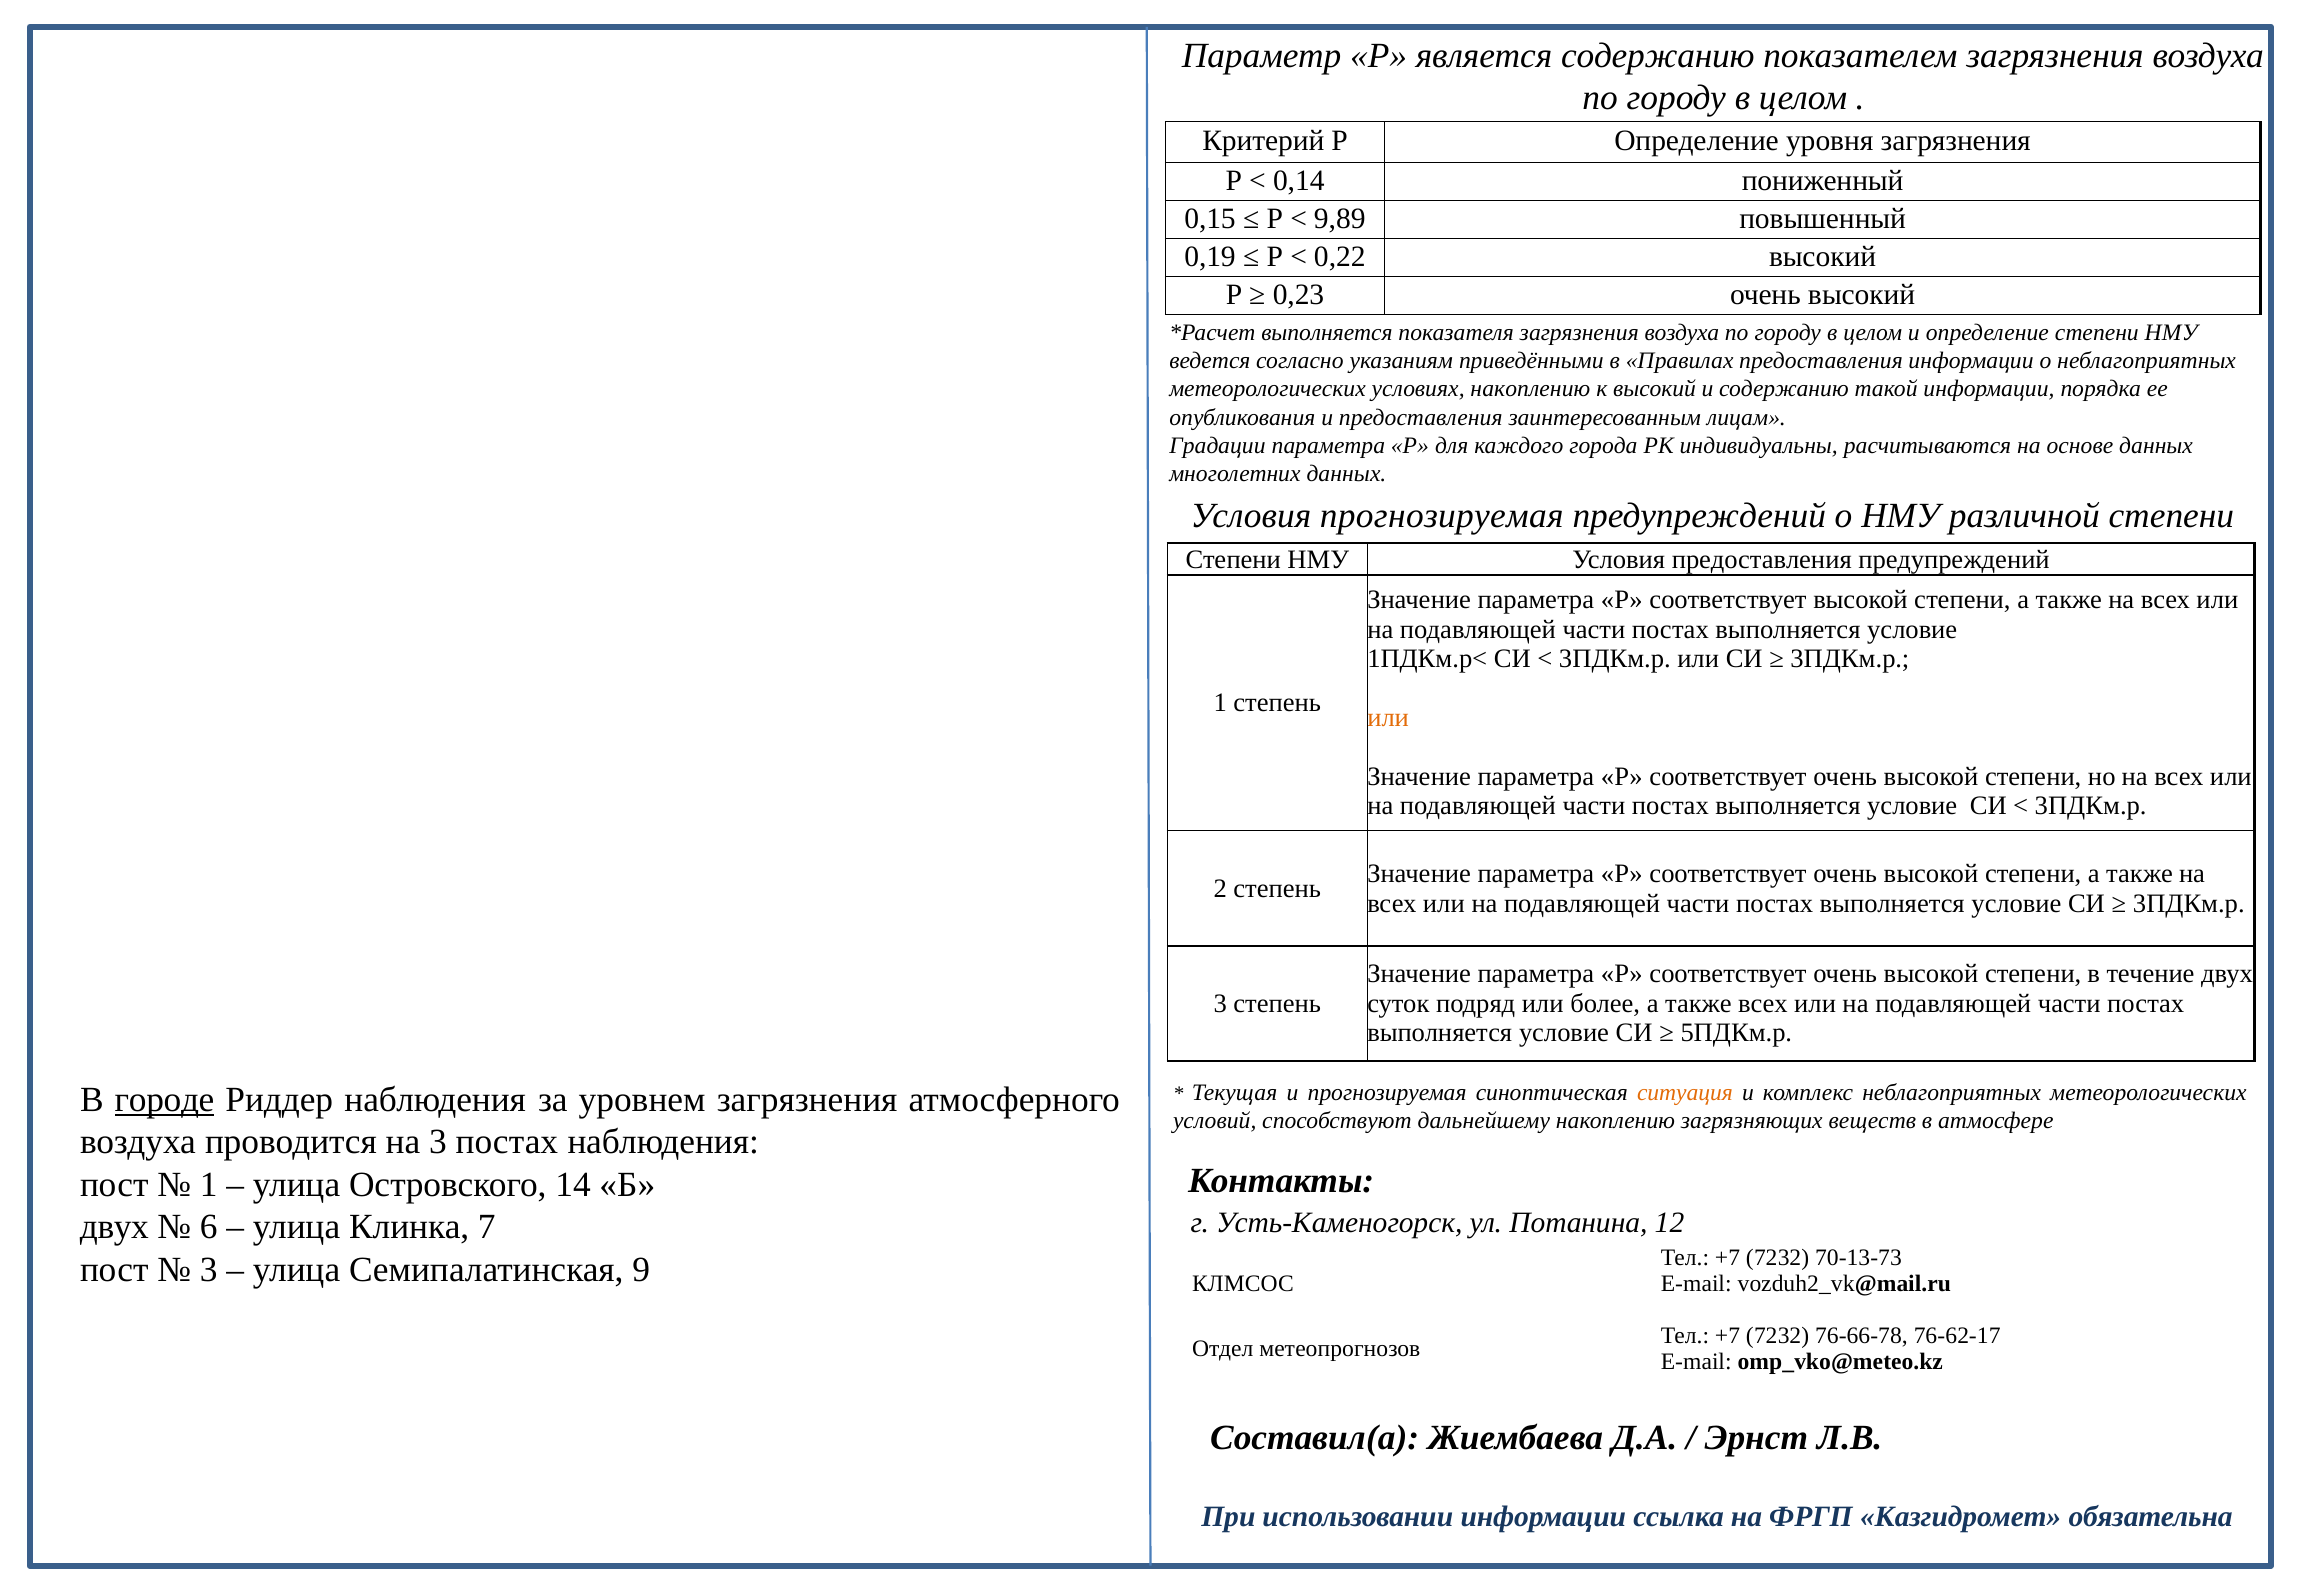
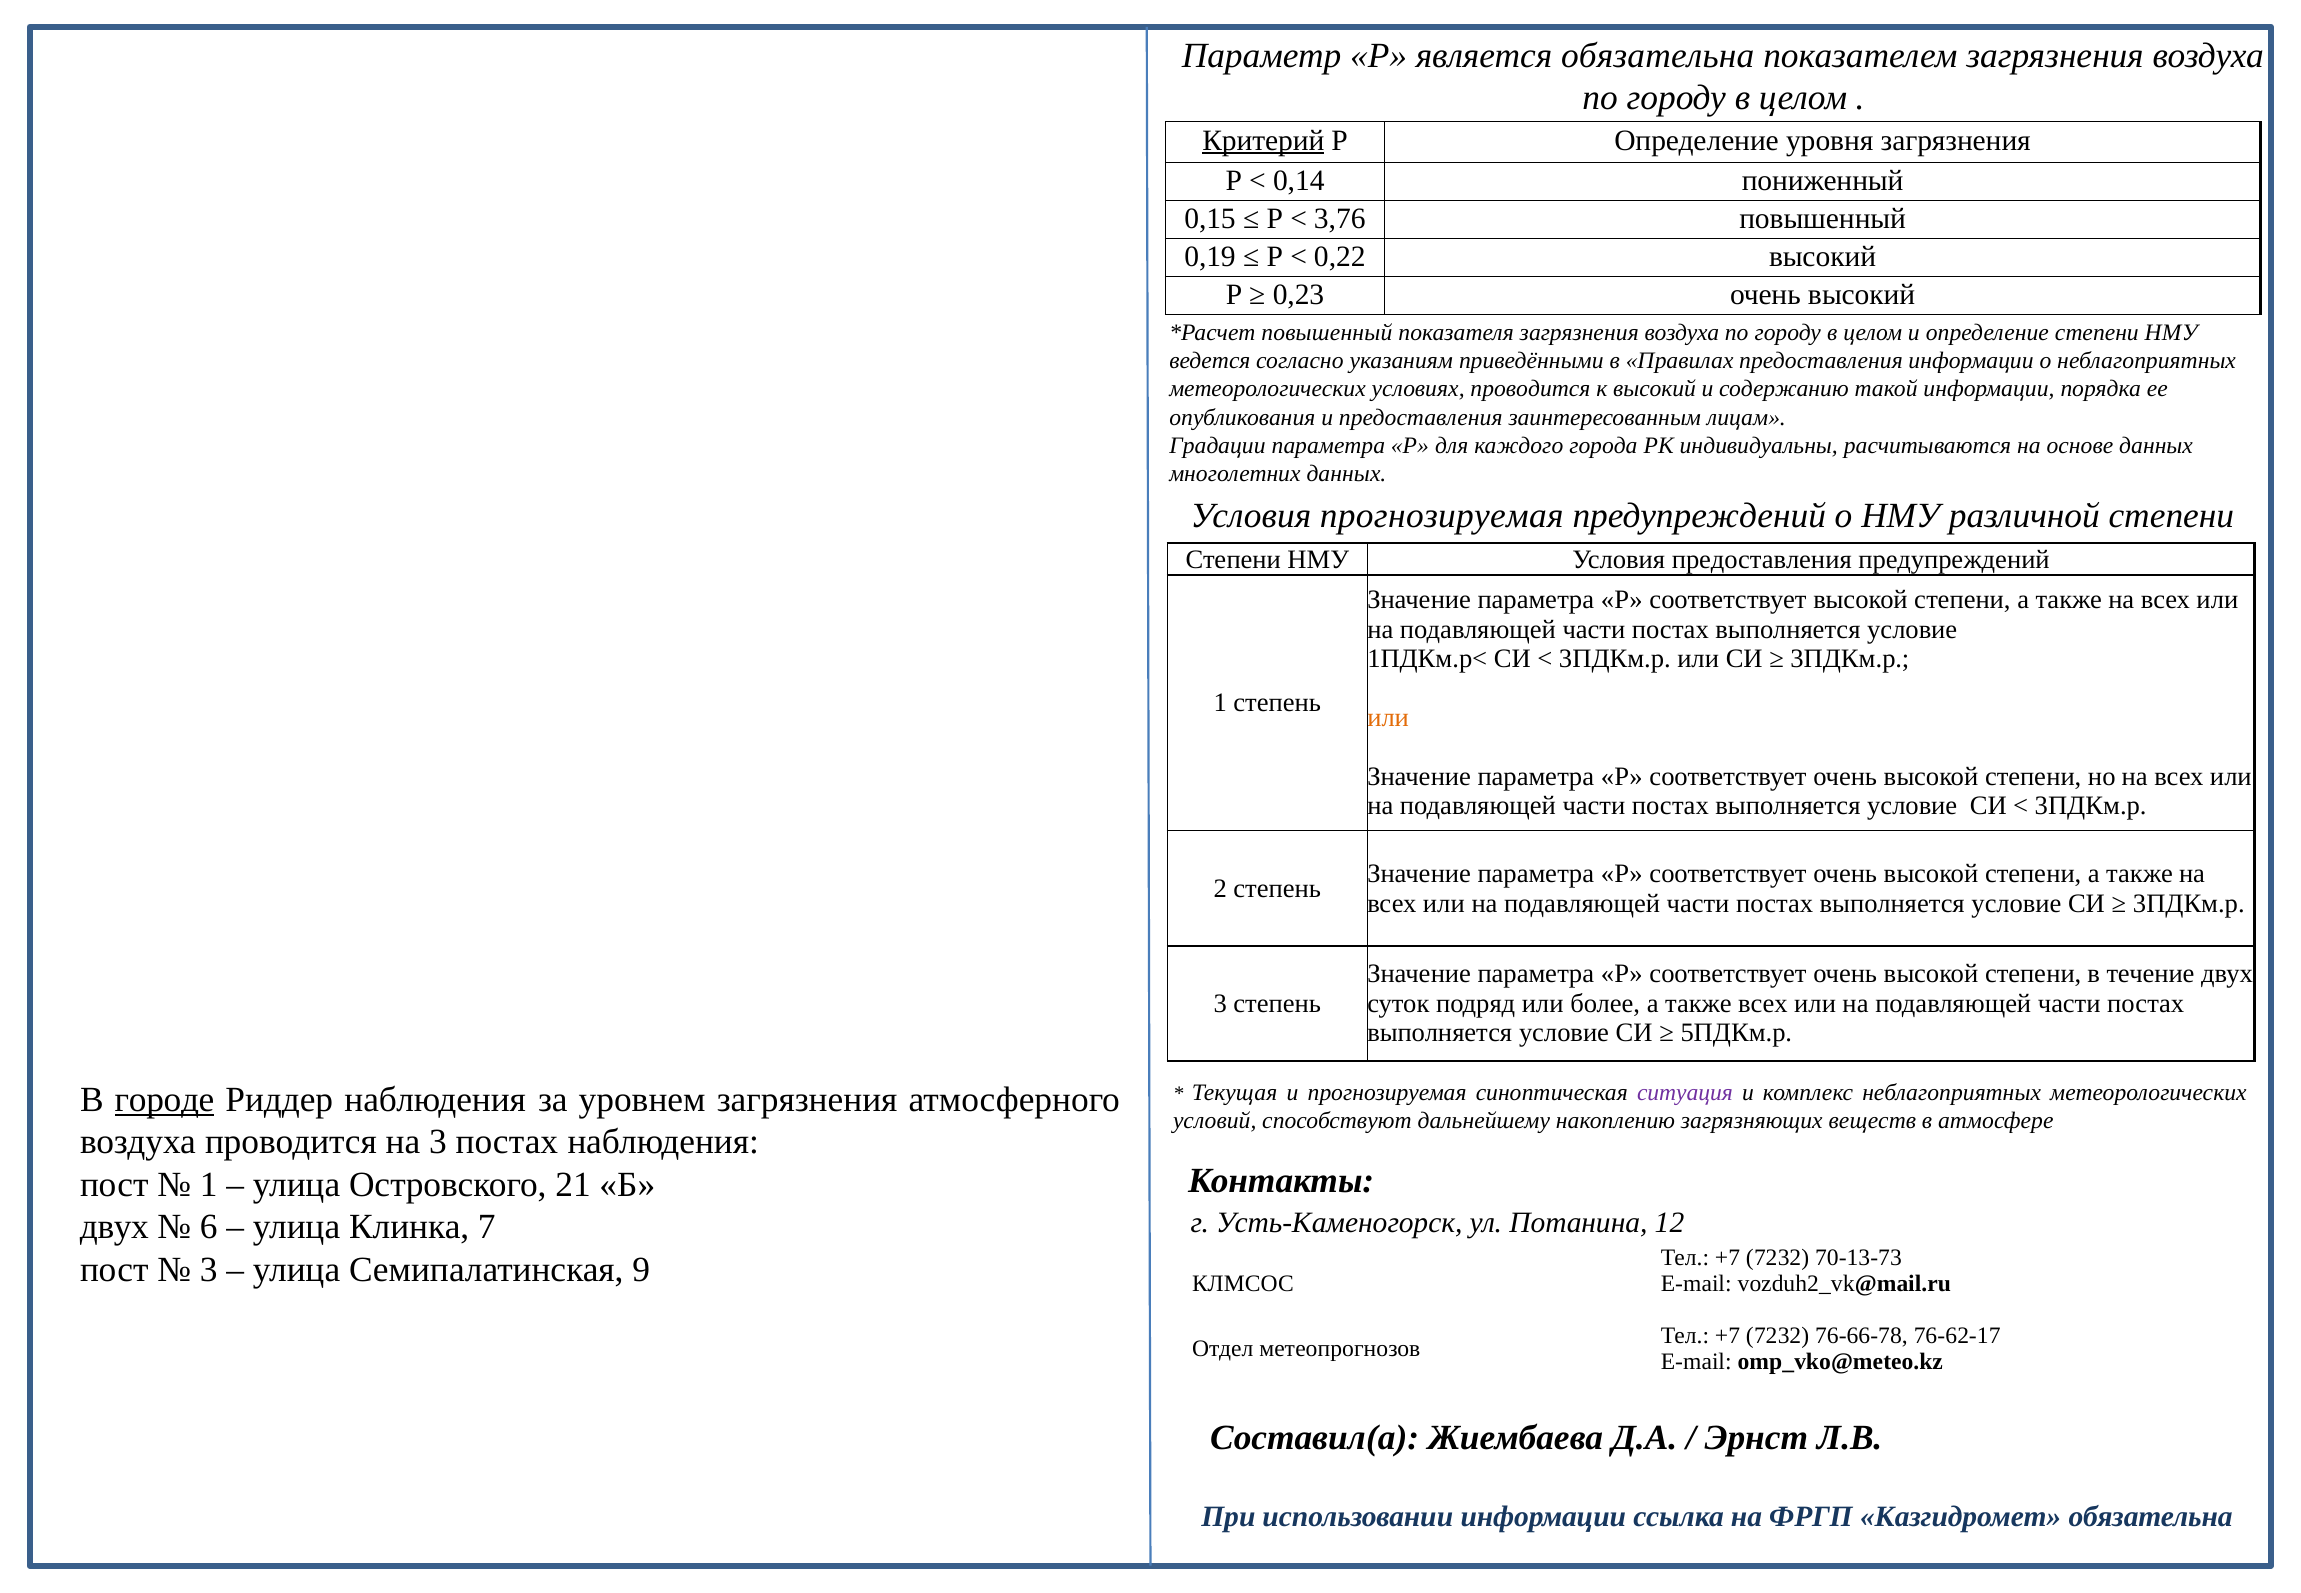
является содержанию: содержанию -> обязательна (1658, 55)
Критерий underline: none -> present (1263, 140)
9,89: 9,89 -> 3,76 (1340, 219)
выполняется: выполняется -> повышенный (1327, 333)
условиях накоплению: накоплению -> проводится (1530, 389)
ситуация colour: orange -> purple (1685, 1093)
14: 14 -> 21 (573, 1185)
